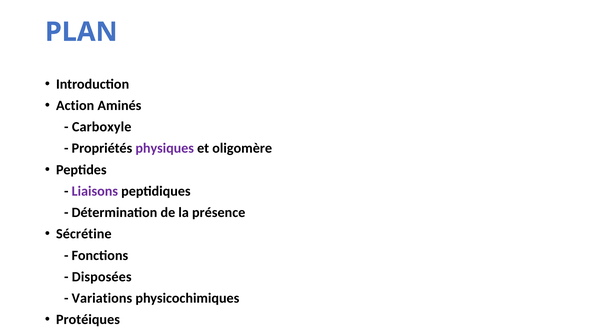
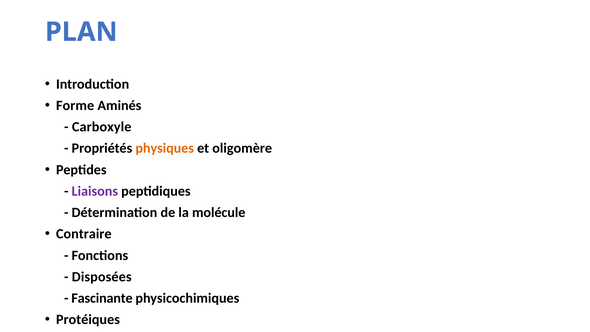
Action: Action -> Forme (75, 105)
physiques colour: purple -> orange (165, 148)
présence: présence -> molécule (219, 212)
Sécrétine: Sécrétine -> Contraire (84, 234)
Variations: Variations -> Fascinante (102, 298)
